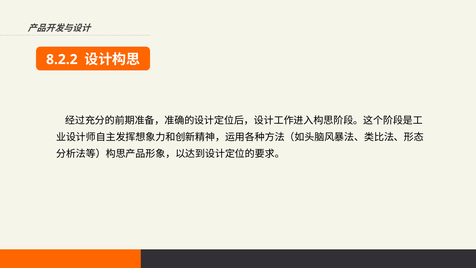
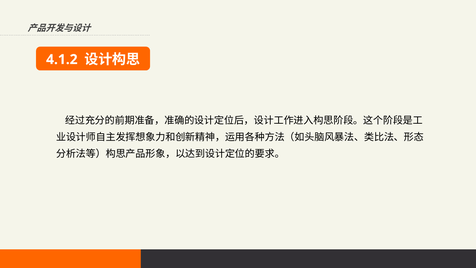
8.2.2: 8.2.2 -> 4.1.2 (62, 59)
